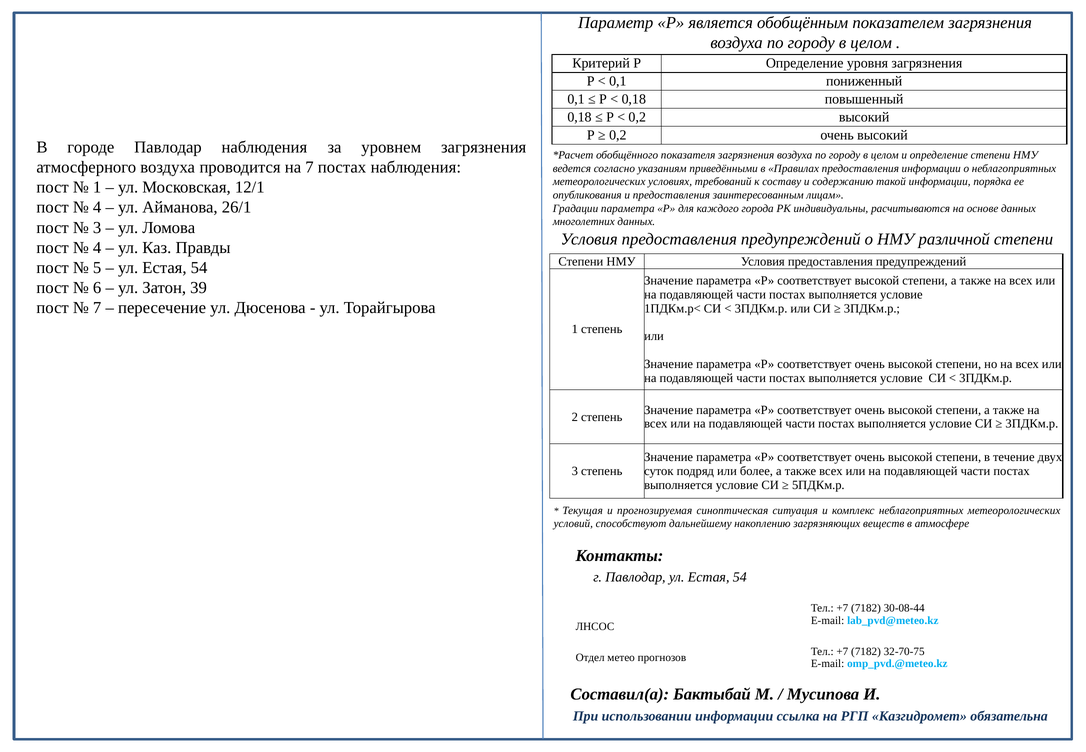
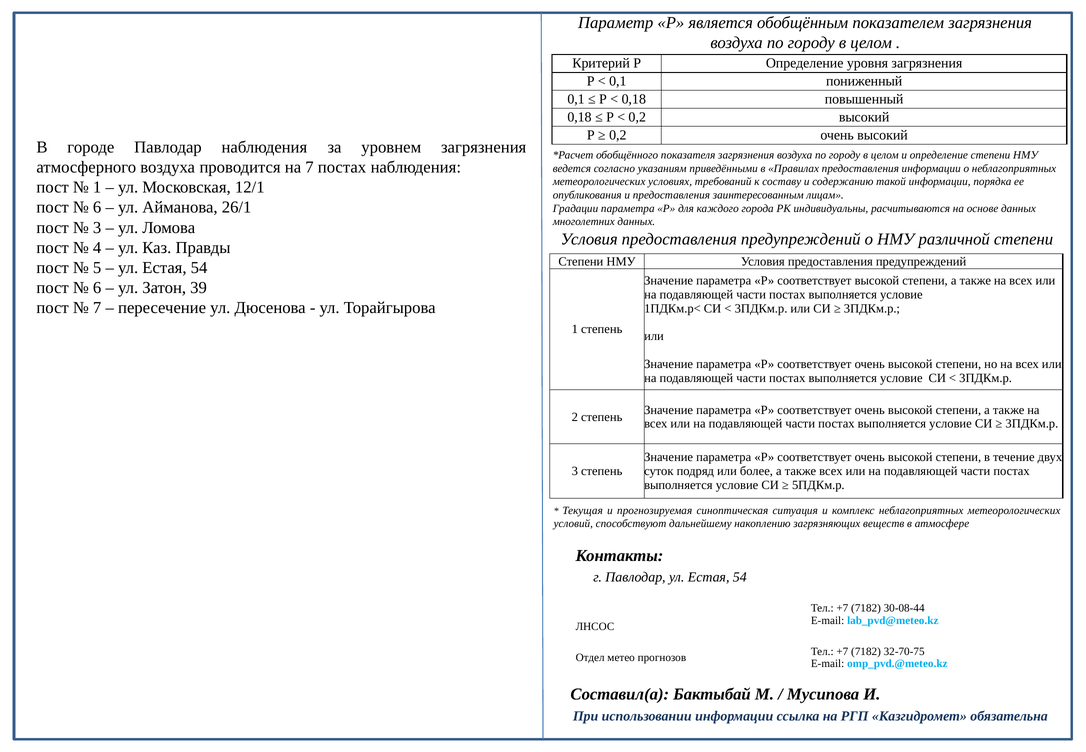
4: 4 -> 6 (97, 207)
